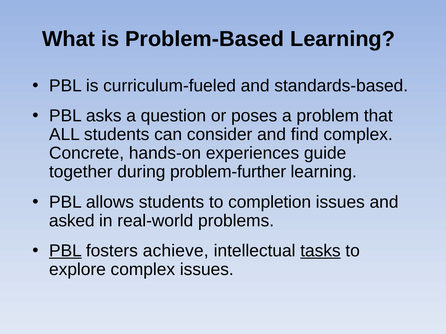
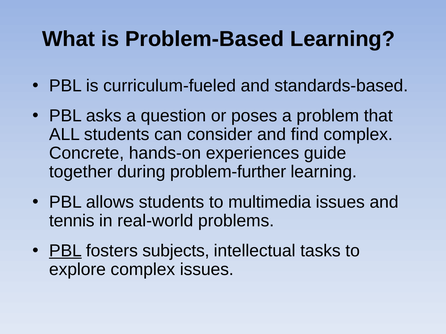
completion: completion -> multimedia (270, 202)
asked: asked -> tennis (72, 221)
achieve: achieve -> subjects (176, 251)
tasks underline: present -> none (320, 251)
